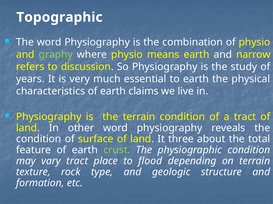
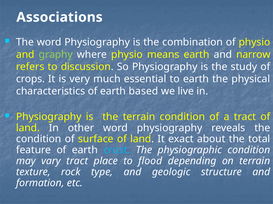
Topographic: Topographic -> Associations (59, 17)
years: years -> crops (30, 79)
claims: claims -> based (144, 92)
three: three -> exact (181, 139)
crust colour: light green -> light blue (117, 150)
